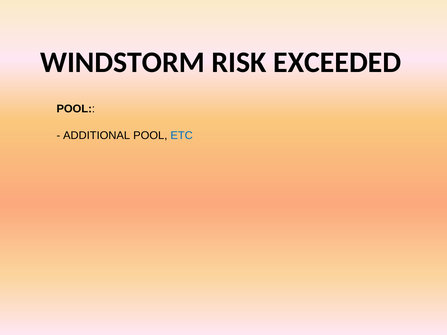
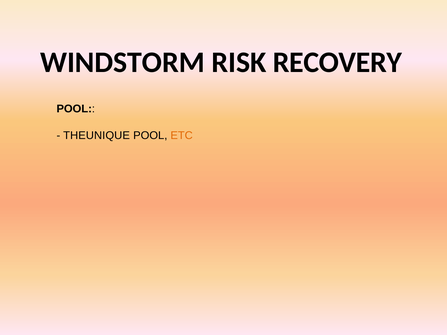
EXCEEDED: EXCEEDED -> RECOVERY (337, 62)
ADDITIONAL: ADDITIONAL -> THEUNIQUE (97, 136)
ETC colour: blue -> orange (182, 136)
